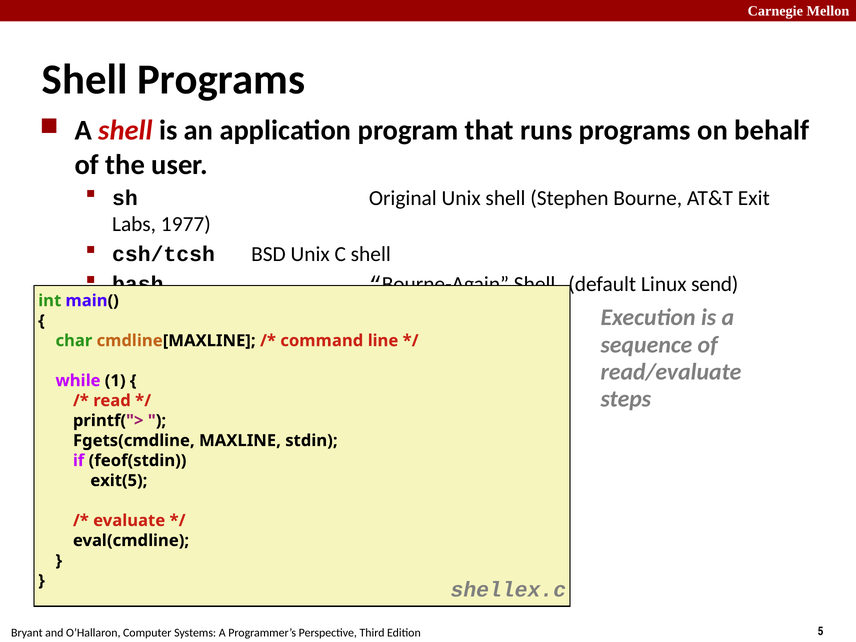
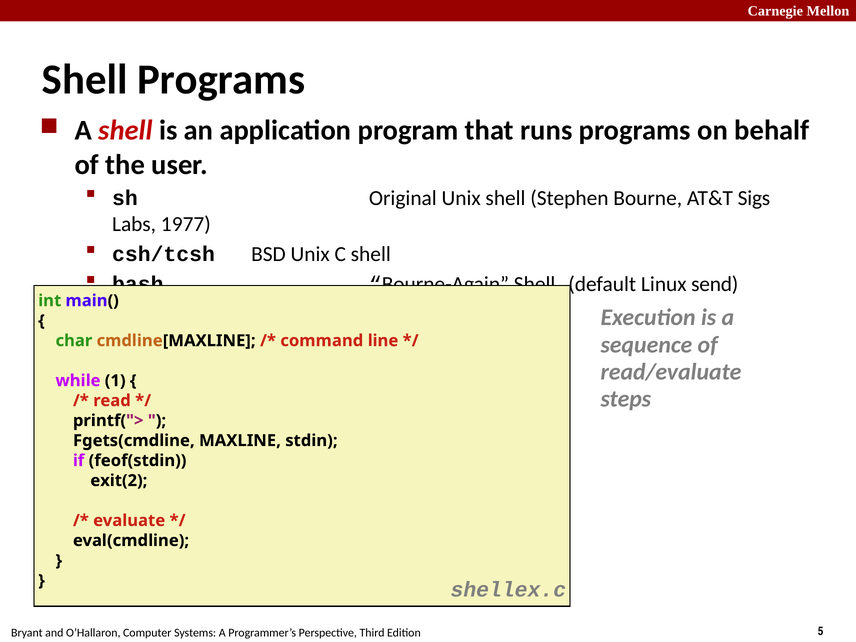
Exit: Exit -> Sigs (754, 198)
exit(5: exit(5 -> exit(2 (119, 481)
